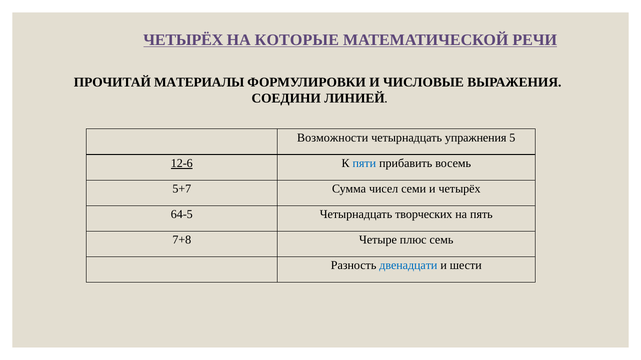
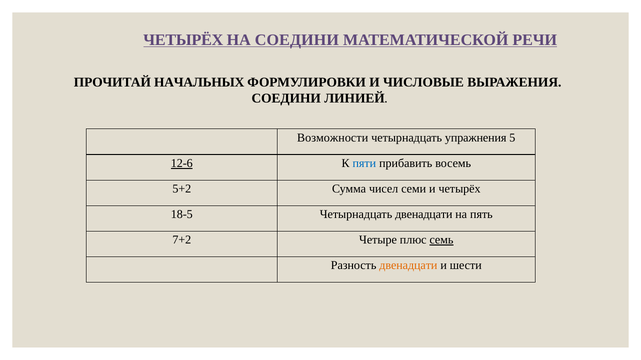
НА КОТОРЫЕ: КОТОРЫЕ -> СОЕДИНИ (297, 40)
МАТЕРИАЛЫ: МАТЕРИАЛЫ -> НАЧАЛЬНЫХ (199, 82)
5+7: 5+7 -> 5+2 (182, 189)
64-5: 64-5 -> 18-5 (182, 215)
Четырнадцать творческих: творческих -> двенадцати (424, 215)
7+8: 7+8 -> 7+2 (182, 240)
семь underline: none -> present (441, 240)
двенадцати colour: blue -> orange (408, 266)
